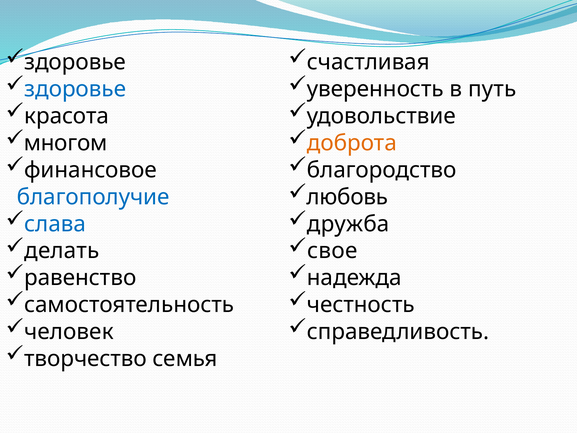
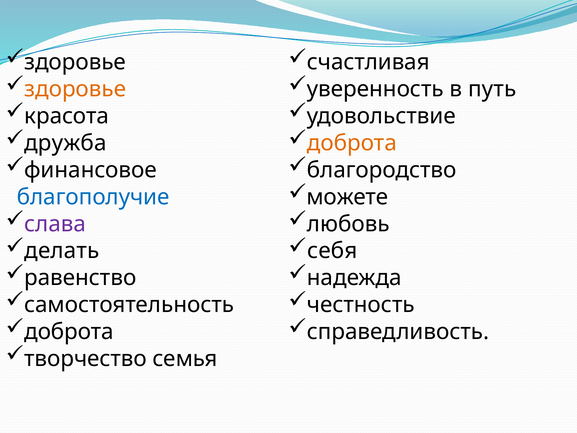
здоровье colour: blue -> orange (75, 89)
многом: многом -> дружба (65, 143)
любовь: любовь -> можете (347, 197)
слава colour: blue -> purple (55, 224)
дружба: дружба -> любовь (348, 224)
свое: свое -> себя (332, 251)
человек: человек -> доброта (69, 332)
